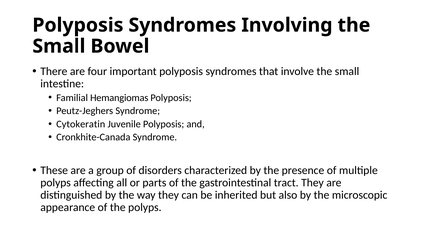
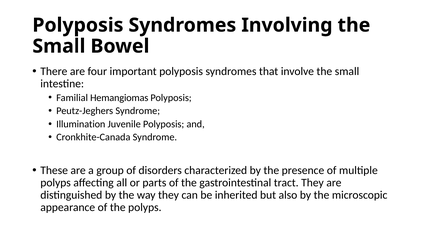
Cytokeratin: Cytokeratin -> Illumination (81, 124)
